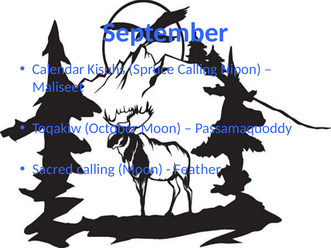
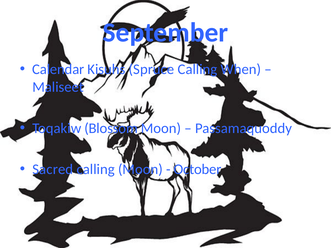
Nipon: Nipon -> When (241, 69)
October: October -> Blossom (111, 128)
Feather: Feather -> October (198, 170)
